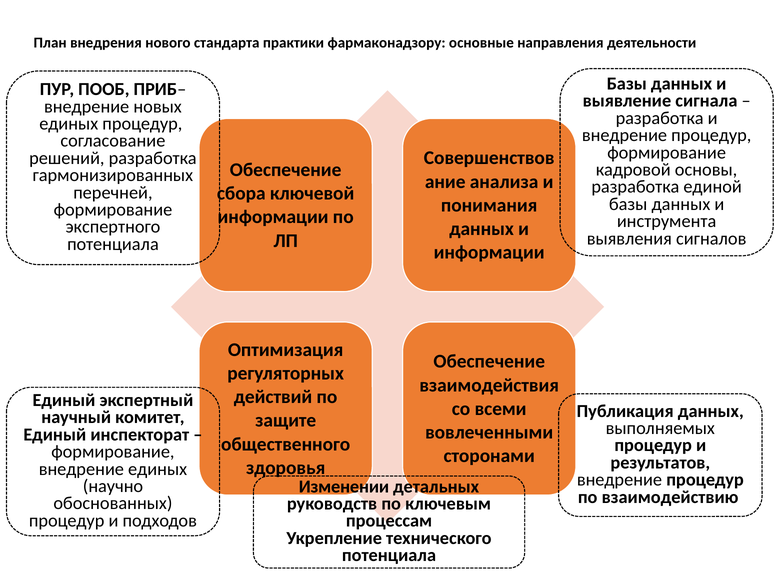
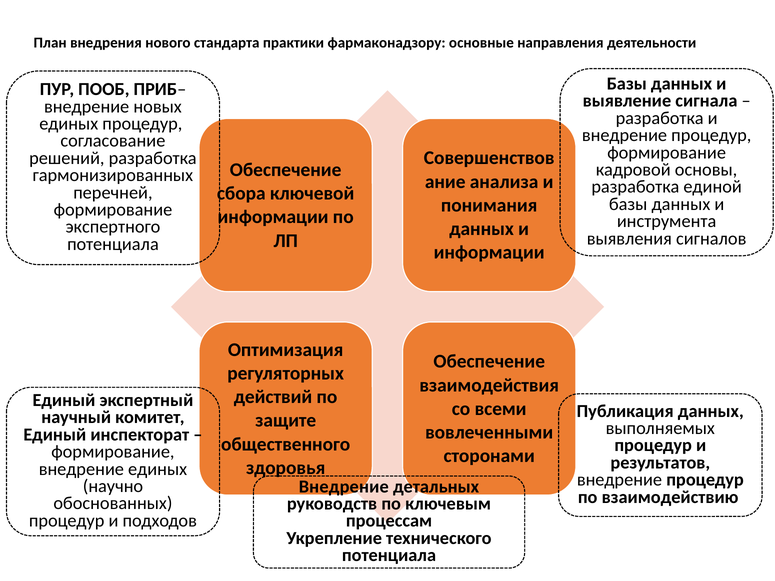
Изменении: Изменении -> Внедрение (344, 487)
